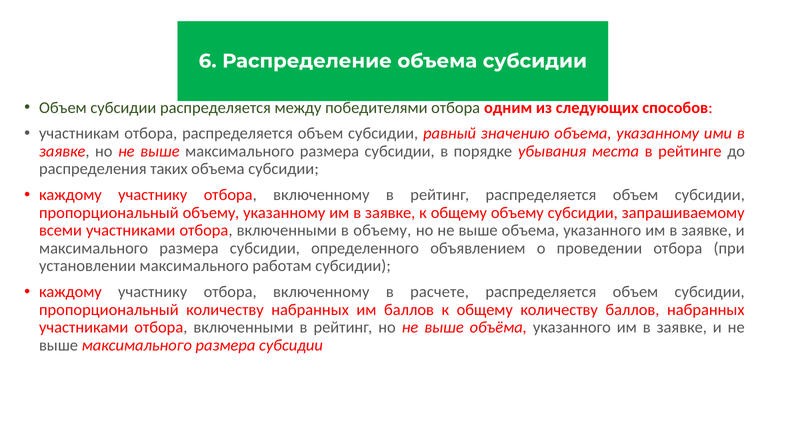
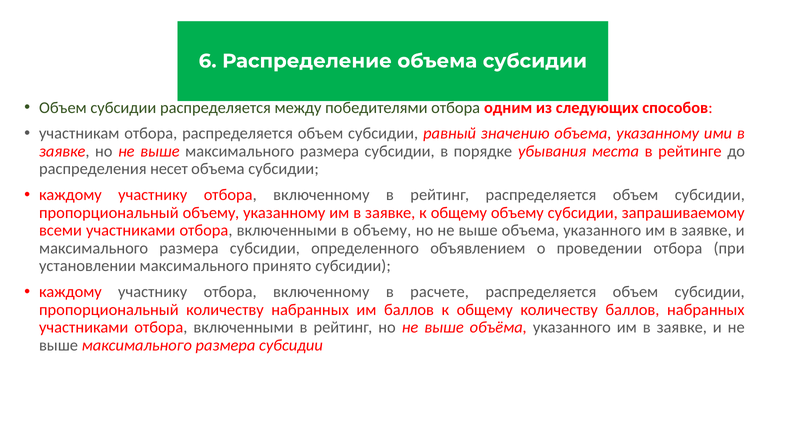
таких: таких -> несет (169, 169)
работам: работам -> принято (282, 266)
